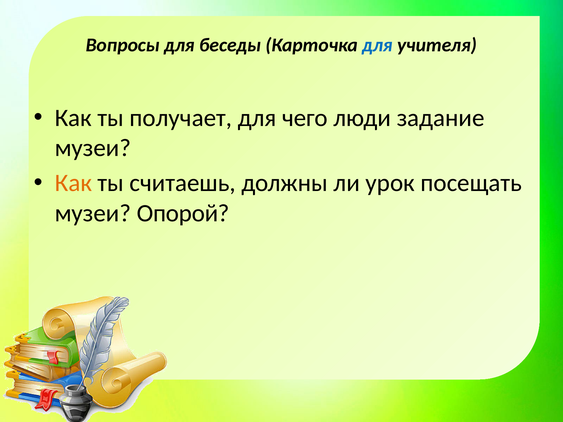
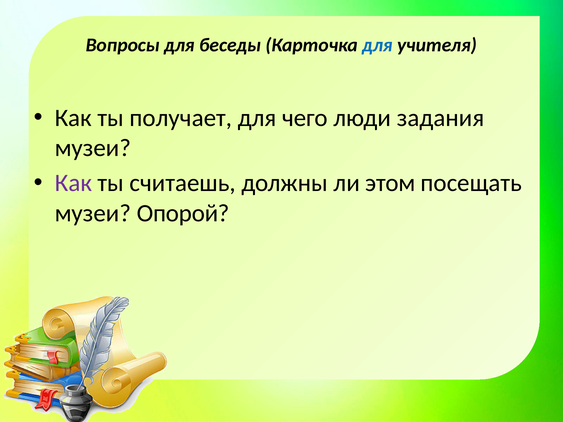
задание: задание -> задания (441, 118)
Как colour: orange -> purple (73, 183)
урок: урок -> этом (390, 183)
